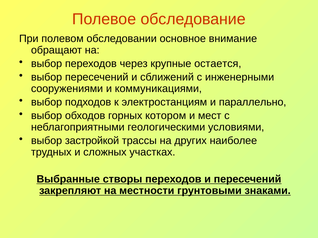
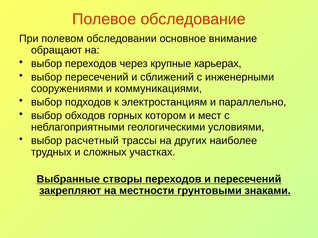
остается: остается -> карьерах (218, 64)
застройкой: застройкой -> расчетный (92, 141)
